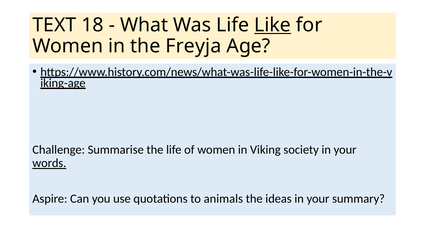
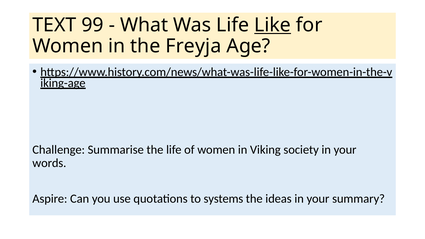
18: 18 -> 99 (92, 25)
words underline: present -> none (49, 163)
animals: animals -> systems (223, 199)
